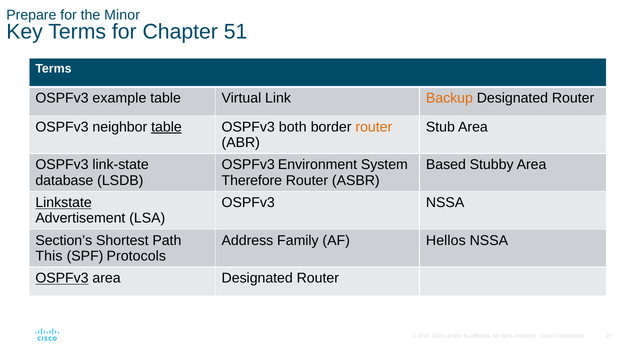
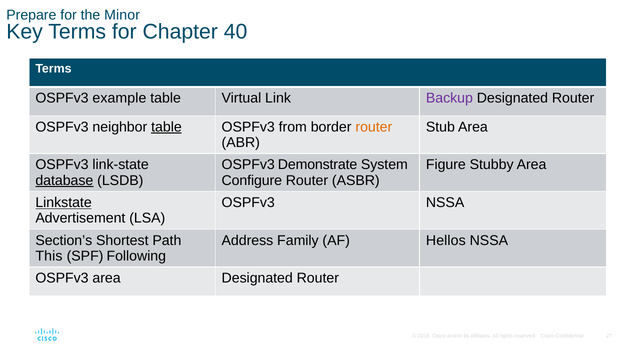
51: 51 -> 40 (236, 32)
Backup colour: orange -> purple (449, 98)
both: both -> from (293, 127)
Environment: Environment -> Demonstrate (318, 165)
Based: Based -> Figure (446, 165)
database underline: none -> present (64, 180)
Therefore: Therefore -> Configure (252, 180)
Protocols: Protocols -> Following (136, 256)
OSPFv3 underline: present -> none (62, 278)
